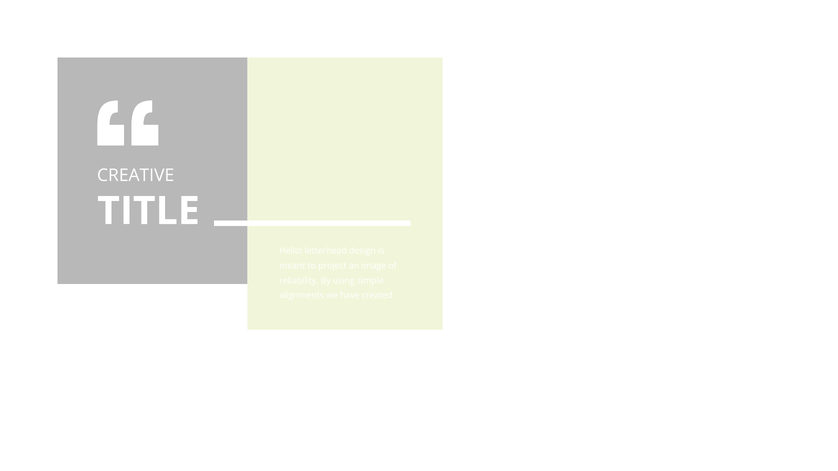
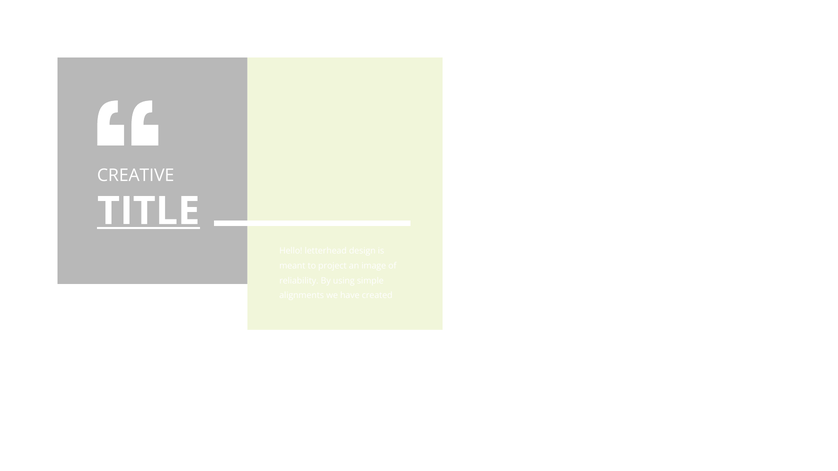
TITLE underline: none -> present (148, 211)
